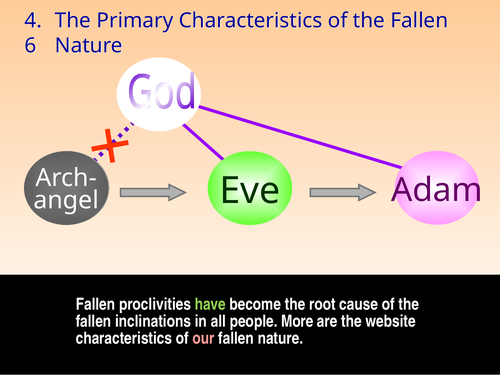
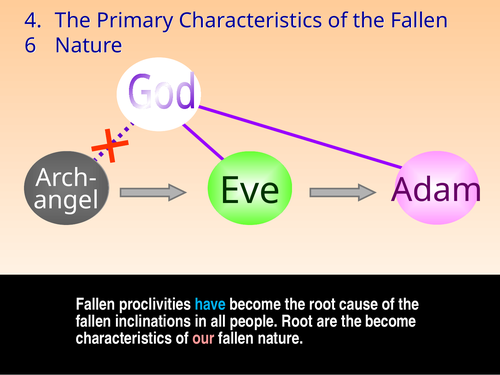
have colour: light green -> light blue (210, 304)
people More: More -> Root (297, 321)
the website: website -> become (391, 321)
